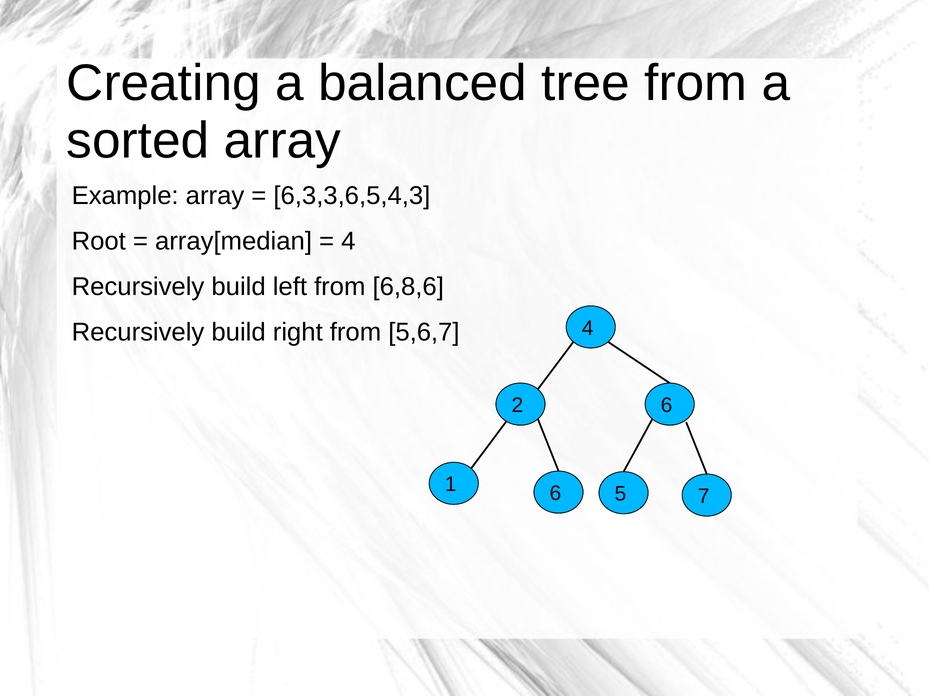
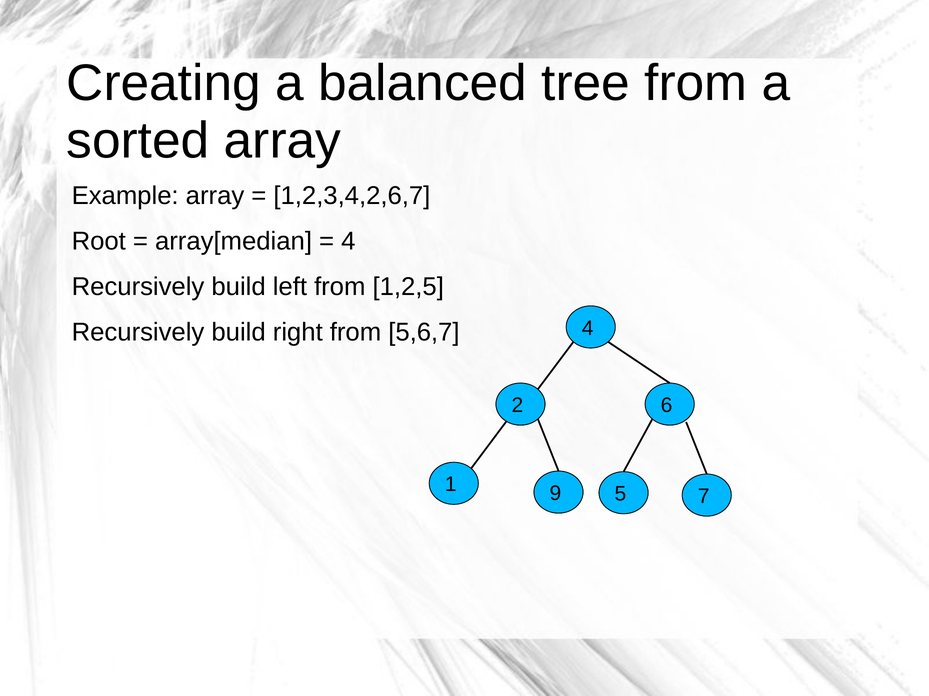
6,3,3,6,5,4,3: 6,3,3,6,5,4,3 -> 1,2,3,4,2,6,7 (352, 196)
6,8,6: 6,8,6 -> 1,2,5 (408, 287)
1 6: 6 -> 9 (555, 494)
